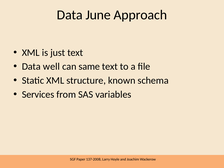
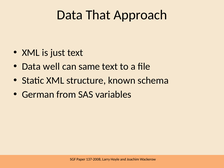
June: June -> That (98, 15)
Services: Services -> German (38, 94)
